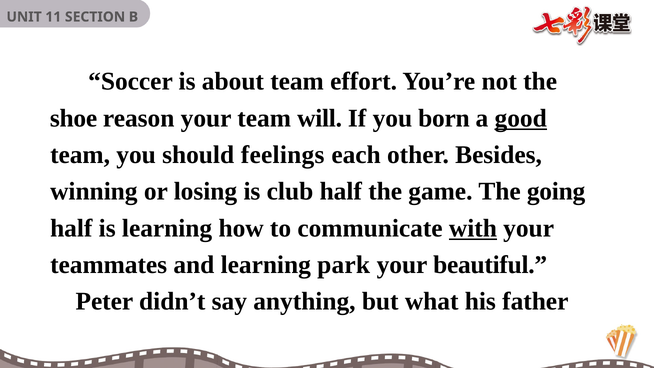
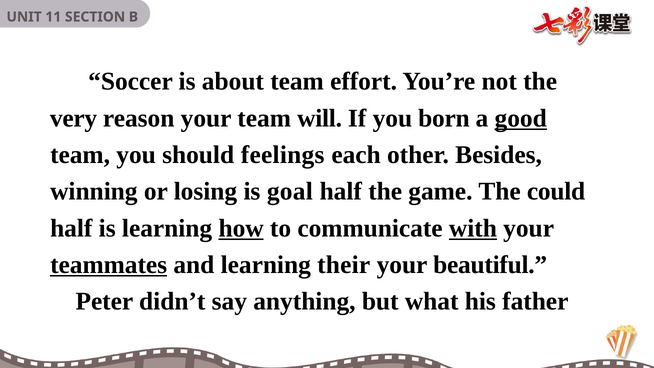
shoe: shoe -> very (74, 118)
club: club -> goal (290, 191)
going: going -> could (556, 191)
how underline: none -> present (241, 228)
teammates underline: none -> present (109, 265)
park: park -> their (344, 265)
